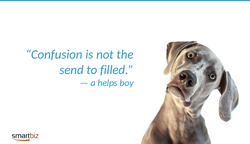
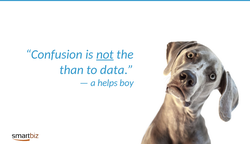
not underline: none -> present (105, 55)
send: send -> than (72, 70)
filled: filled -> data (117, 70)
